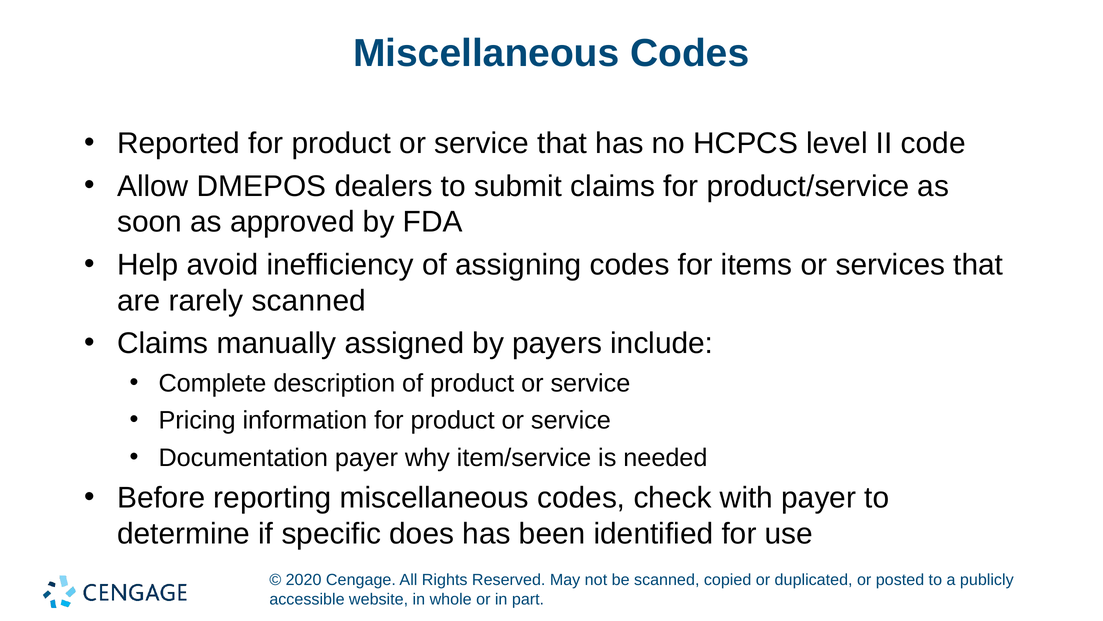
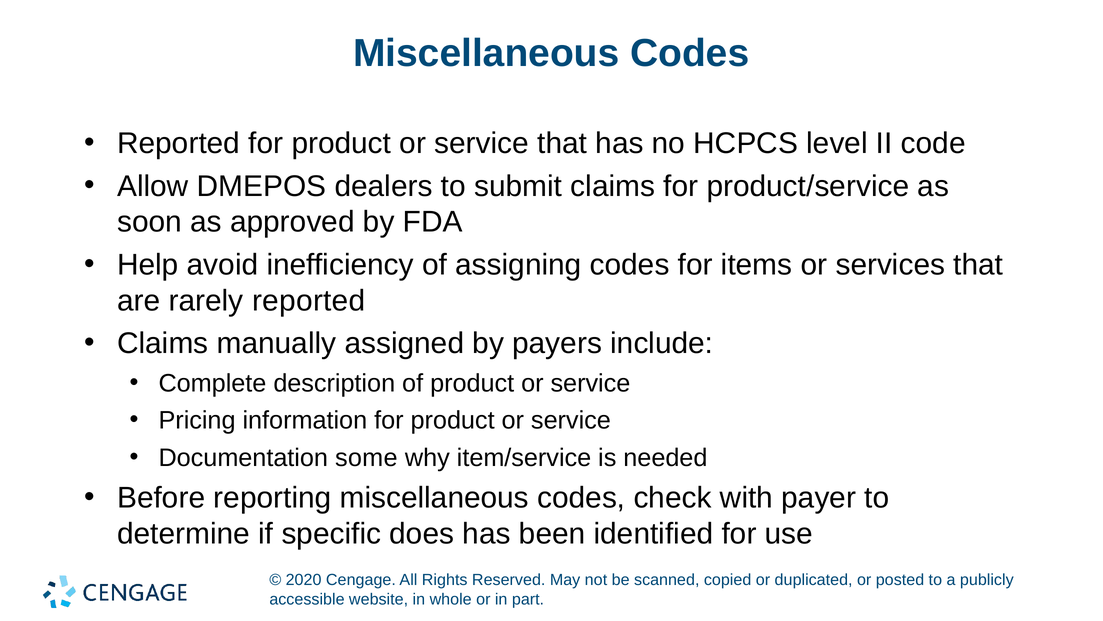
rarely scanned: scanned -> reported (309, 300)
Documentation payer: payer -> some (366, 457)
